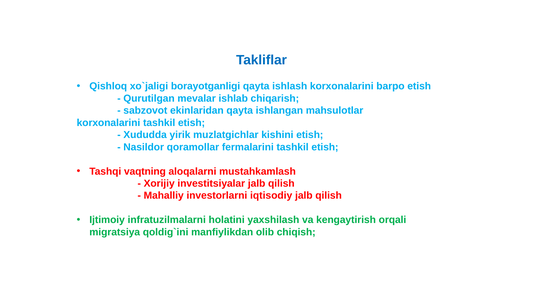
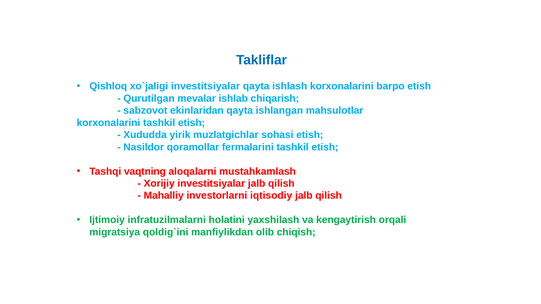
borayotganligi: borayotganligi -> investitsiyalar (205, 86)
kishini: kishini -> sohasi (277, 135)
